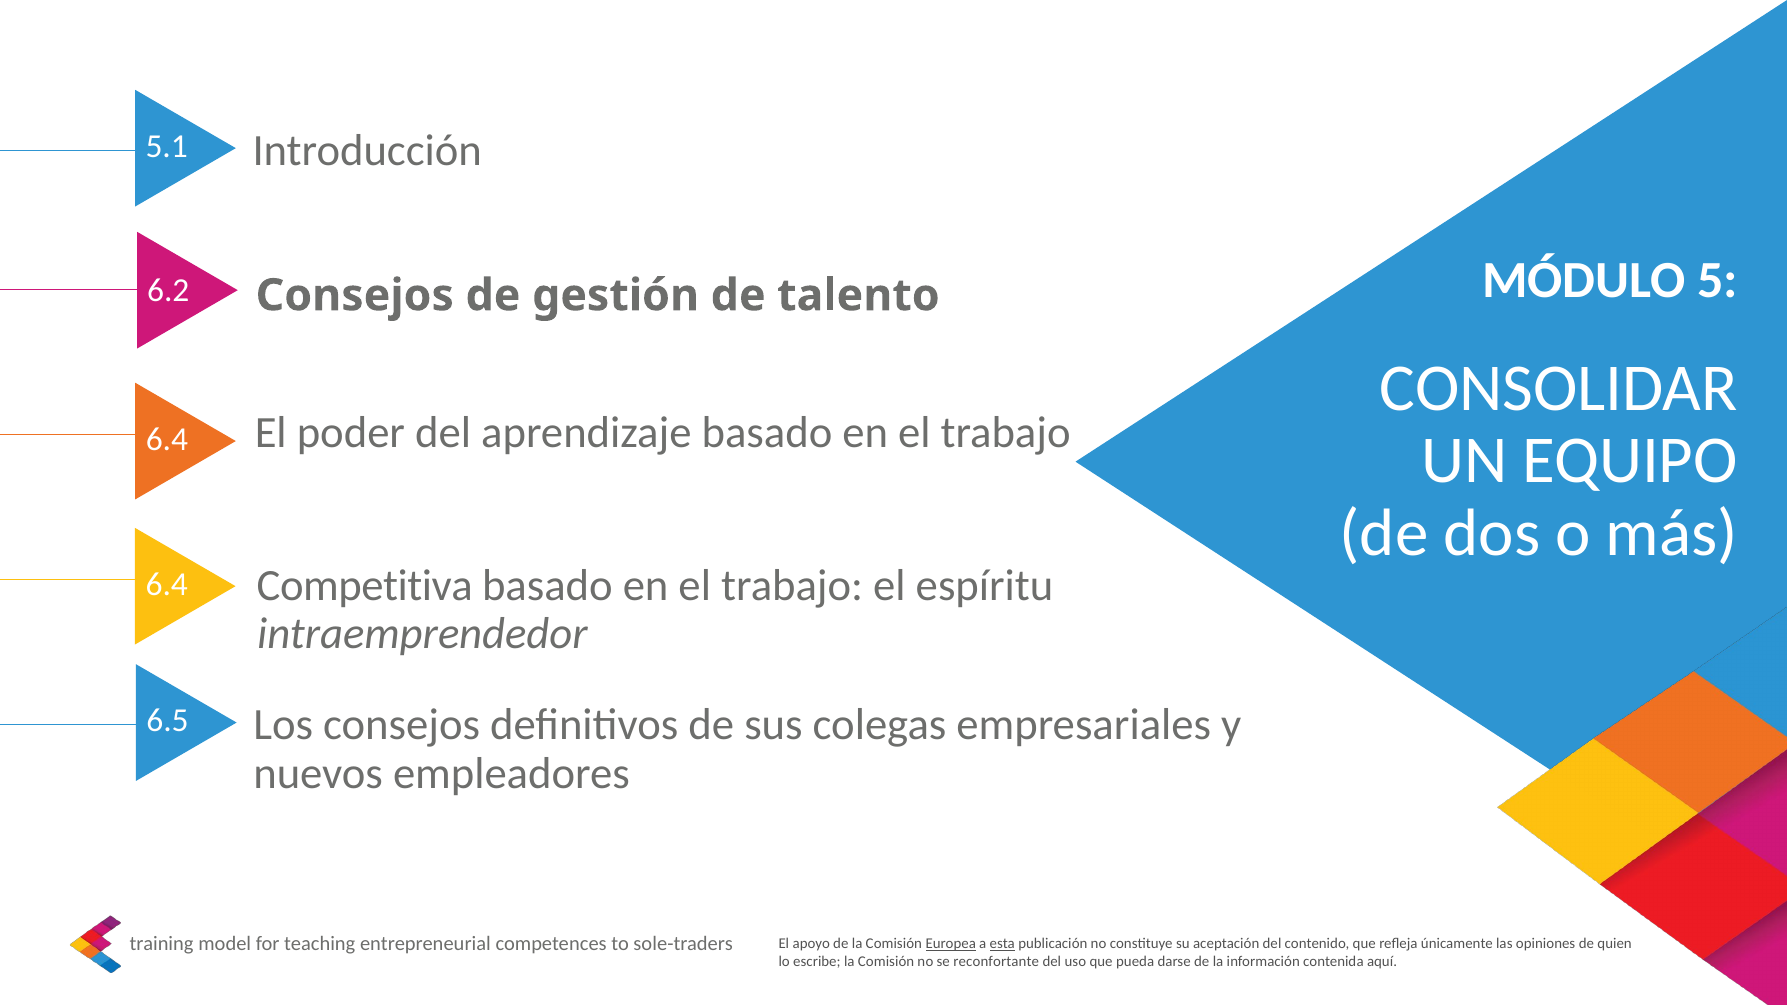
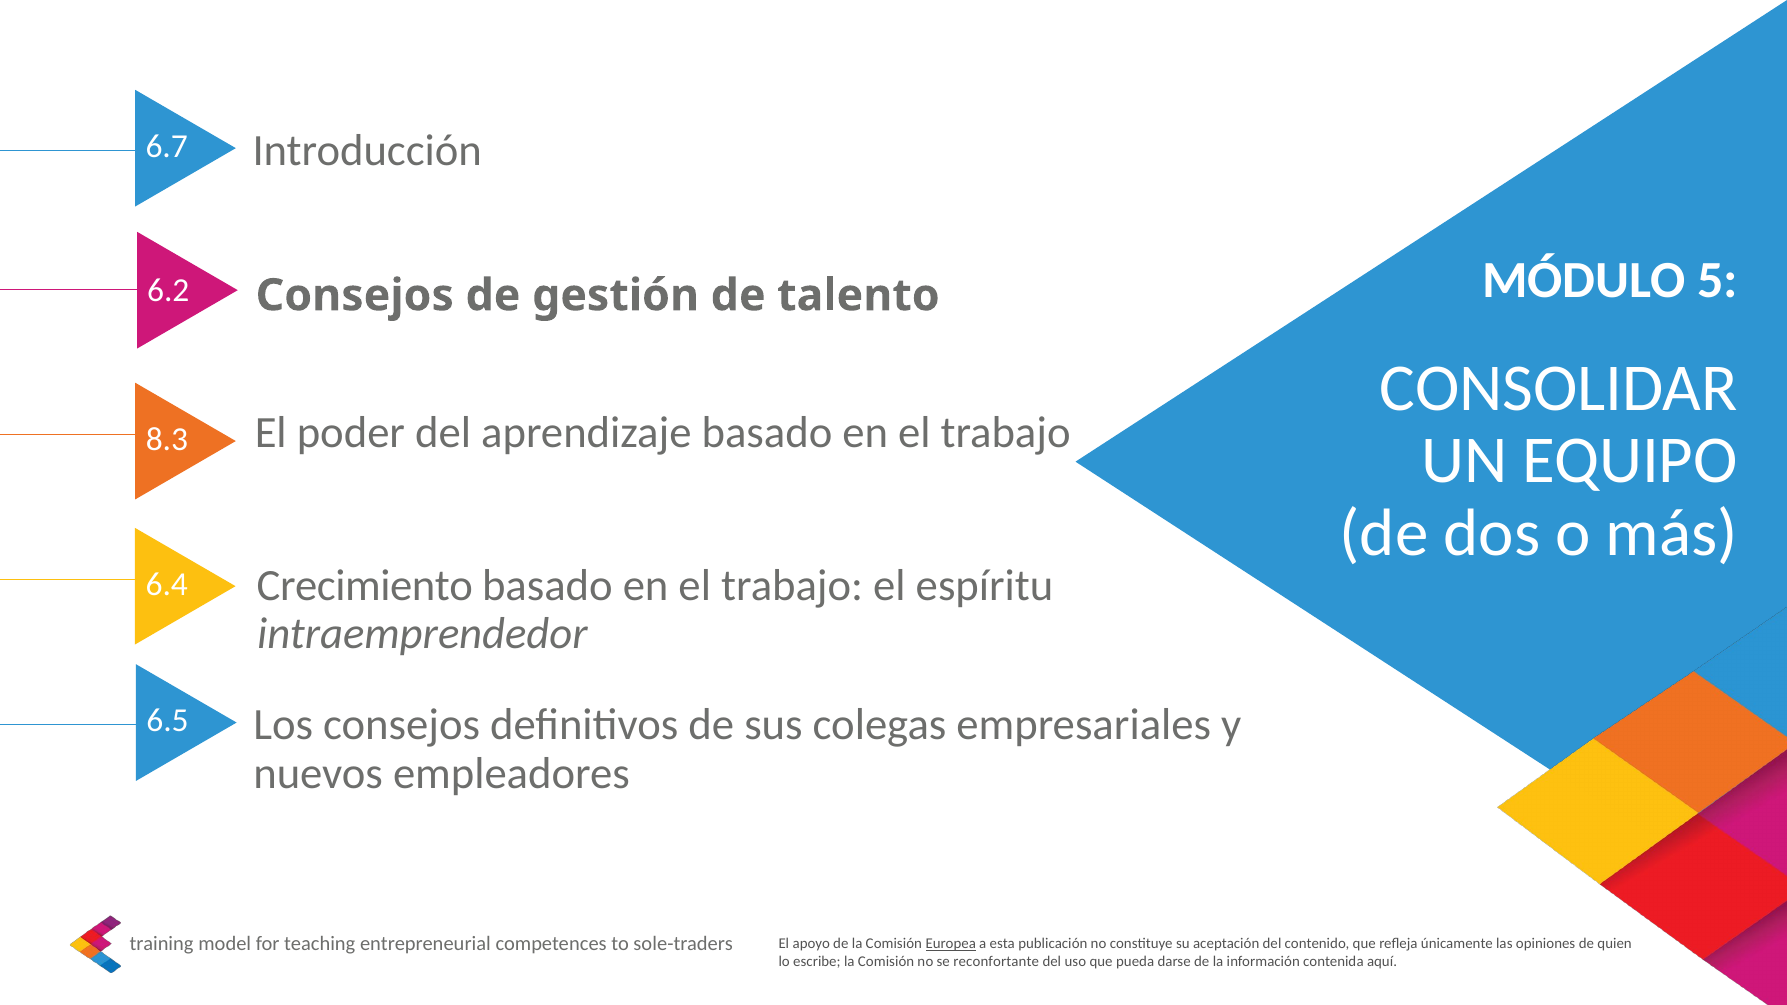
5.1: 5.1 -> 6.7 (167, 146)
6.4: 6.4 -> 8.3 (167, 439)
Competitiva: Competitiva -> Crecimiento (365, 586)
esta underline: present -> none (1002, 944)
